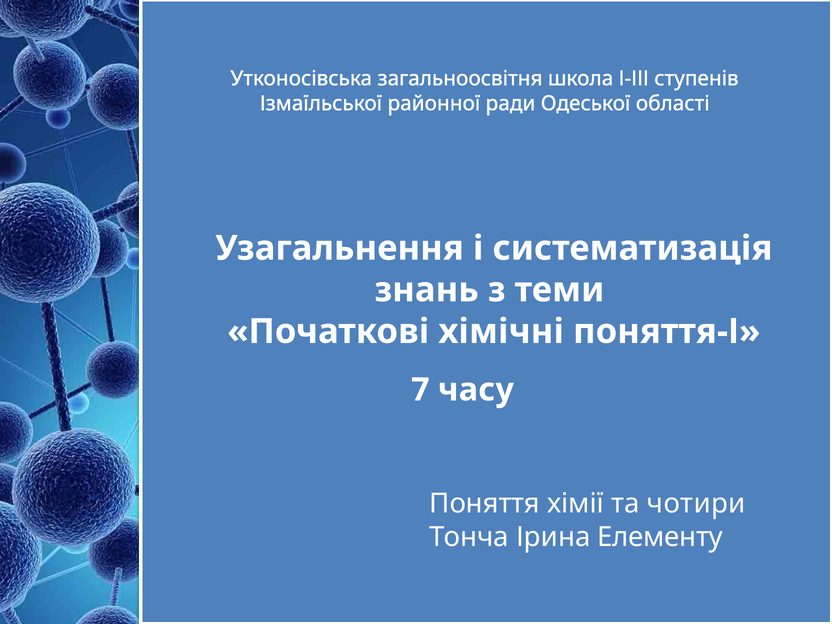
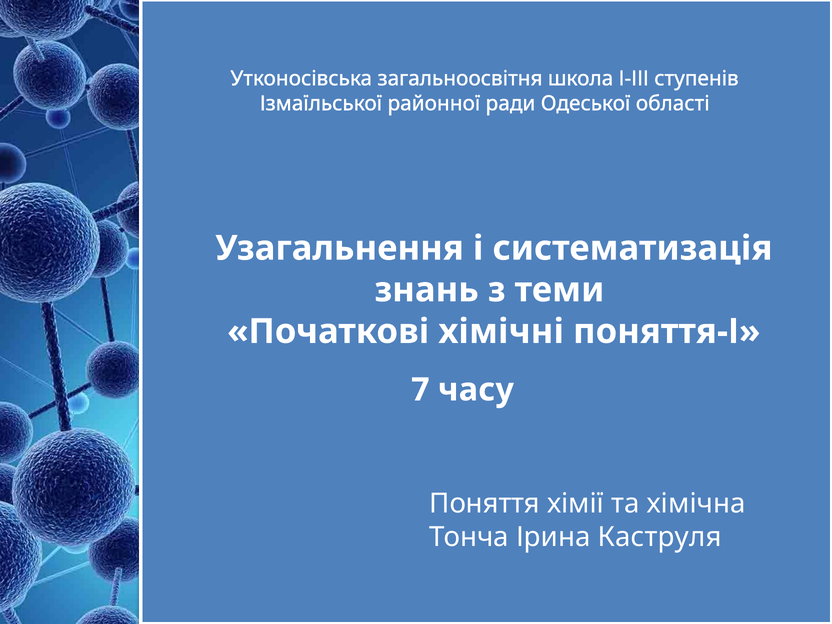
чотири: чотири -> хімічна (696, 504)
Елементу: Елементу -> Каструля (660, 537)
